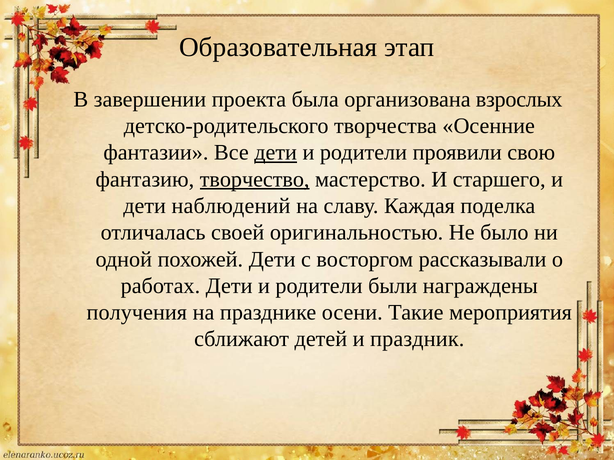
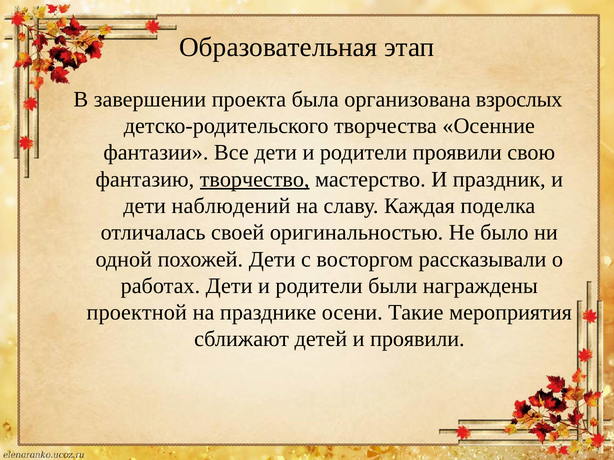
дети underline: present -> none (276, 153)
старшего: старшего -> праздник (499, 179)
получения: получения -> проектной (137, 313)
и праздник: праздник -> проявили (417, 339)
